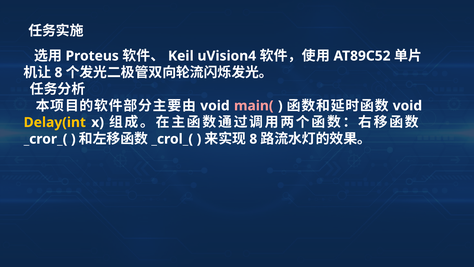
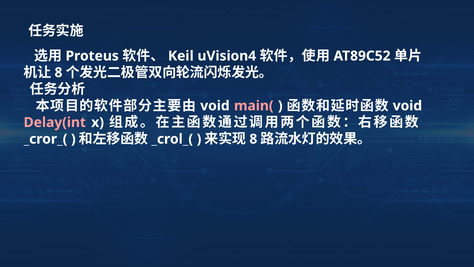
Delay(int colour: yellow -> pink (55, 122)
